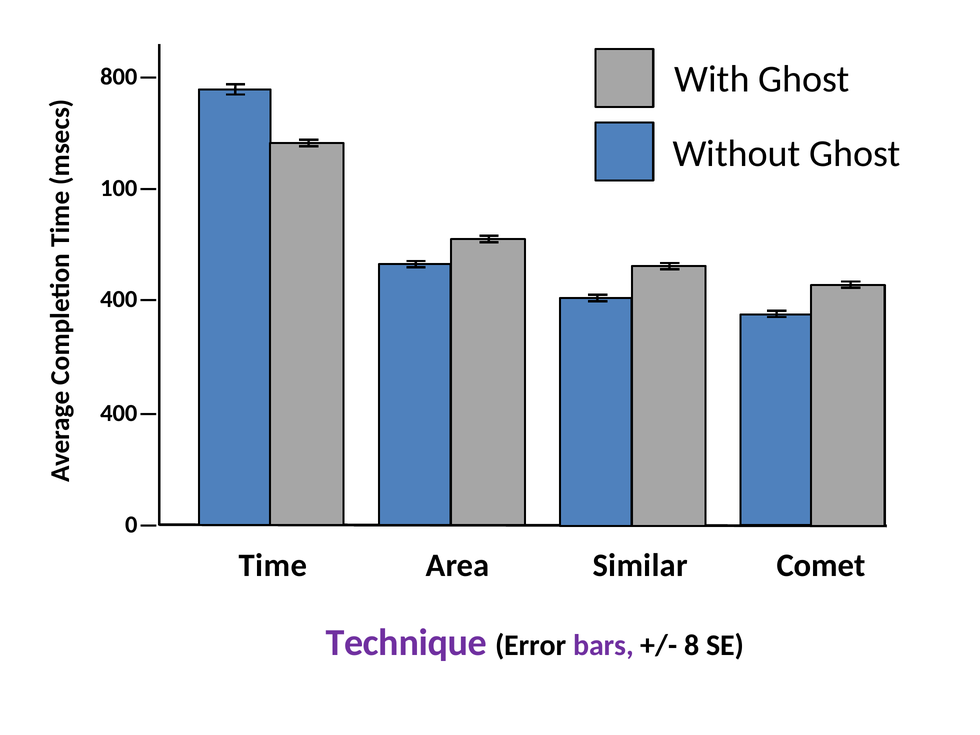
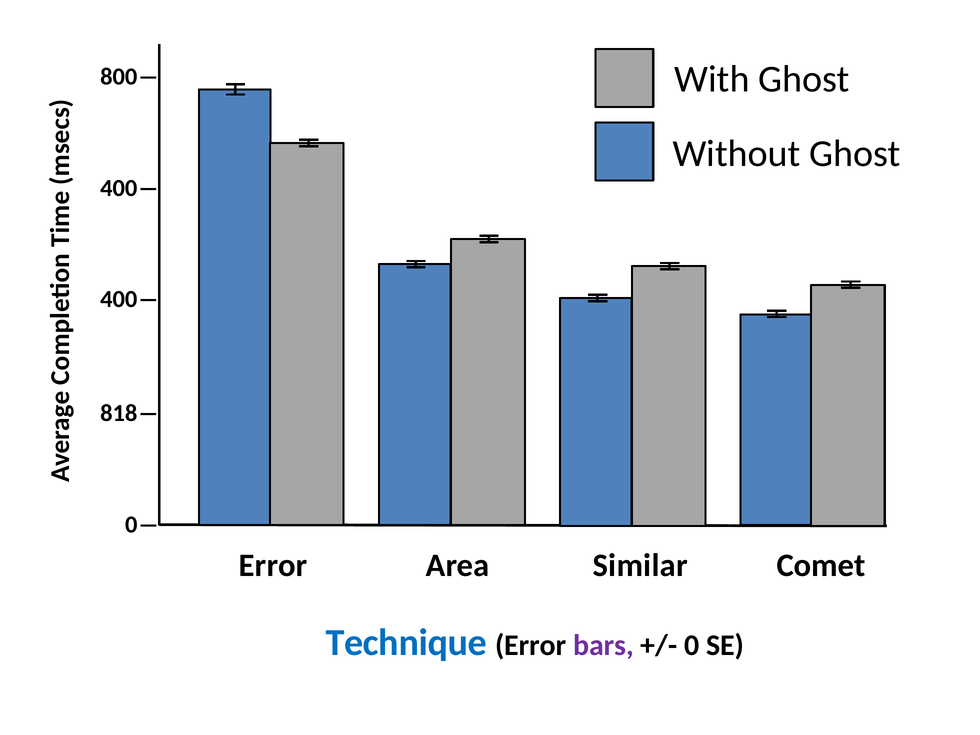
100―: 100― -> 400― (130, 188)
400―: 400― -> 818― (130, 413)
Time: Time -> Error (273, 565)
Technique colour: purple -> blue (406, 643)
8: 8 -> 0 (692, 646)
